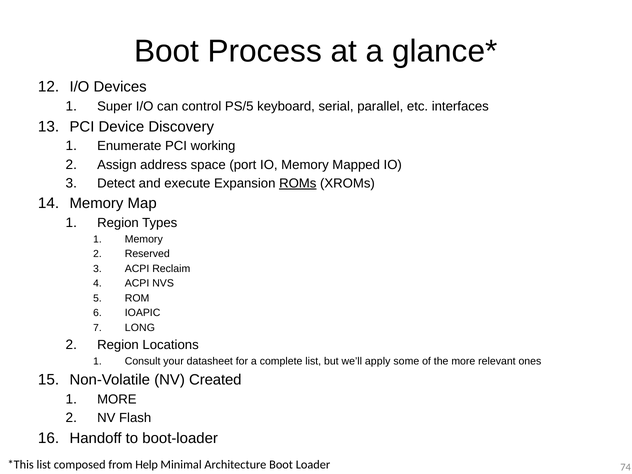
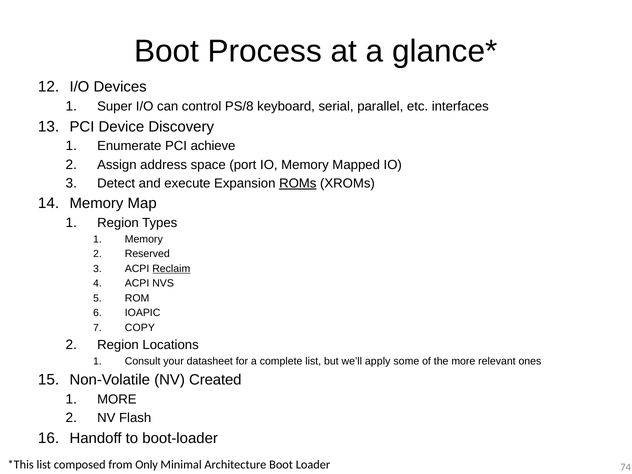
PS/5: PS/5 -> PS/8 (239, 106)
working: working -> achieve (213, 146)
Reclaim underline: none -> present (171, 269)
LONG: LONG -> COPY (140, 328)
Help: Help -> Only (147, 465)
